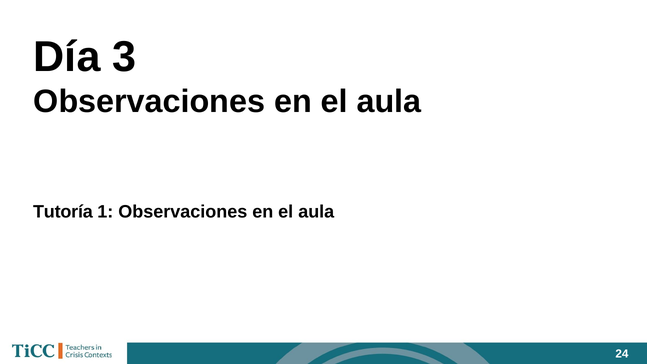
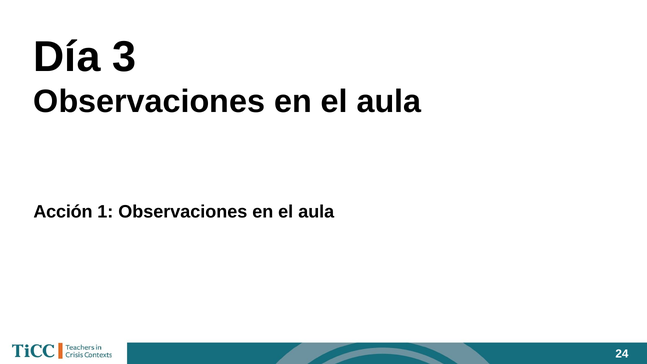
Tutoría: Tutoría -> Acción (63, 212)
